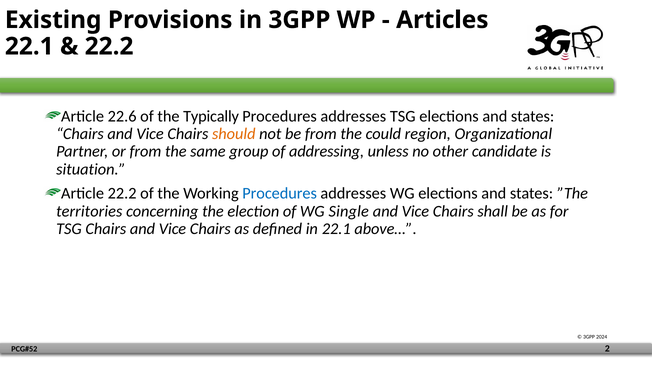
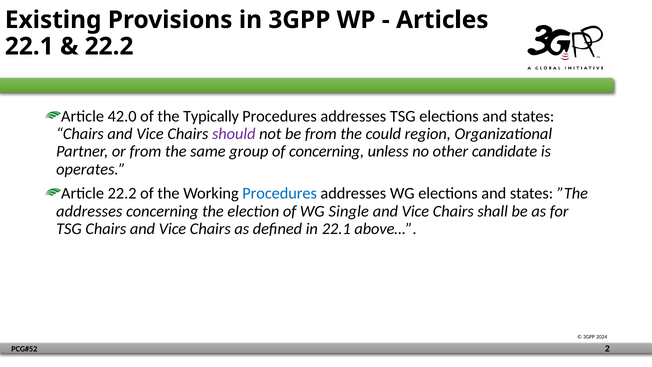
22.6: 22.6 -> 42.0 (122, 116)
should colour: orange -> purple (234, 134)
of addressing: addressing -> concerning (327, 151)
situation: situation -> operates (91, 169)
territories: territories -> addresses (89, 211)
